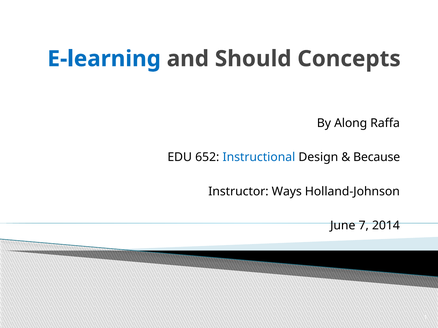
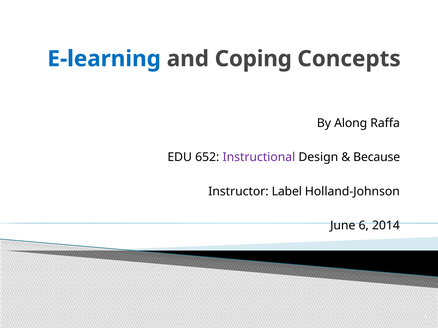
Should: Should -> Coping (253, 59)
Instructional colour: blue -> purple (259, 158)
Ways: Ways -> Label (287, 192)
7: 7 -> 6 (364, 226)
